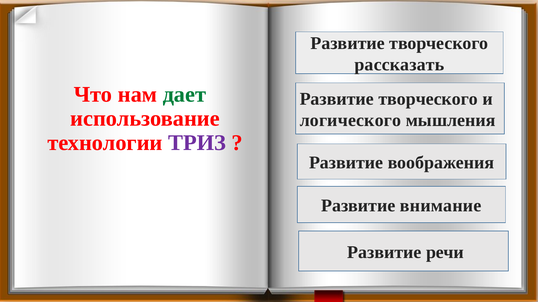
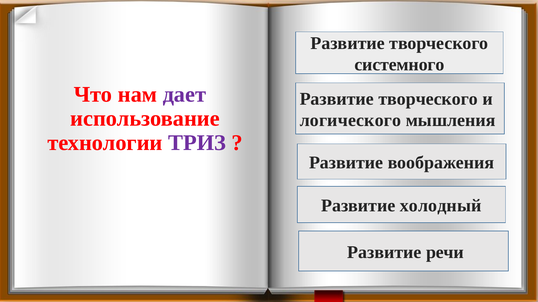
рассказать: рассказать -> системного (400, 65)
дает colour: green -> purple (184, 95)
внимание: внимание -> холодный (441, 206)
